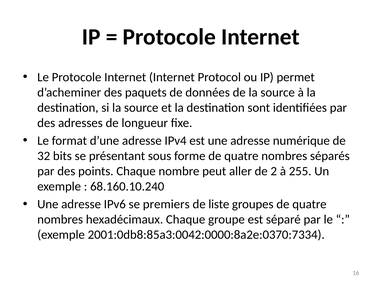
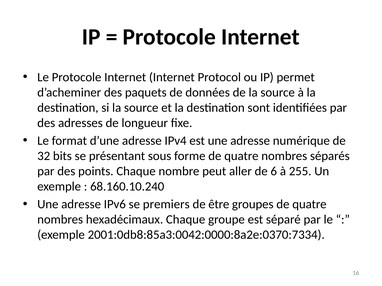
2: 2 -> 6 (274, 172)
liste: liste -> être (219, 205)
